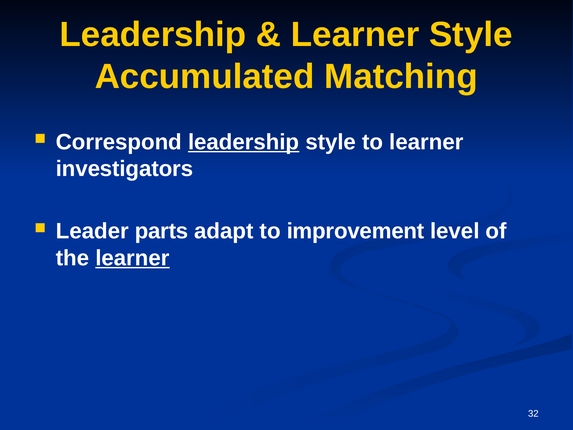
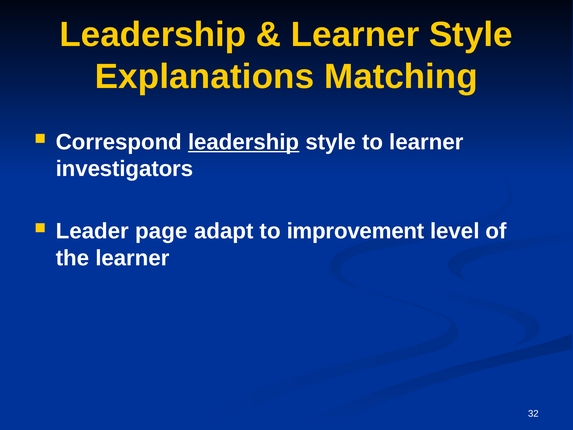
Accumulated: Accumulated -> Explanations (204, 76)
parts: parts -> page (161, 231)
learner underline: present -> none (132, 258)
